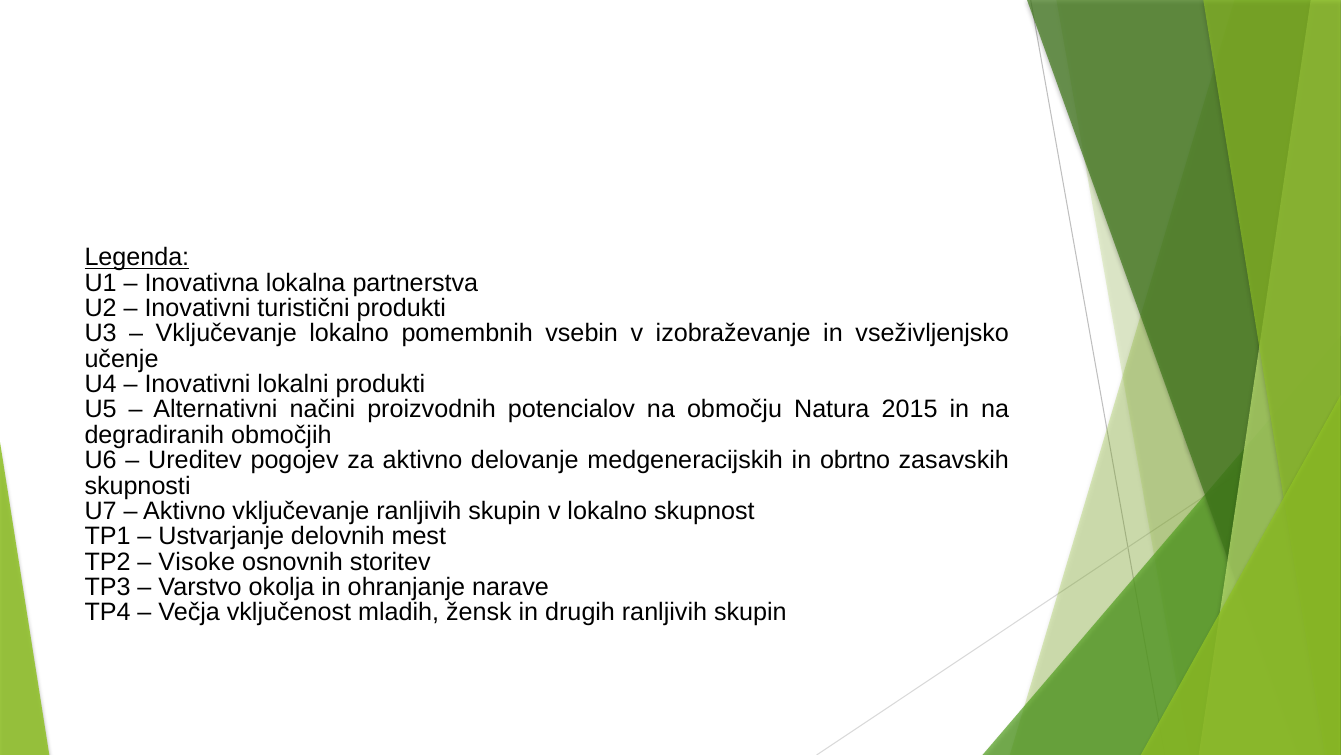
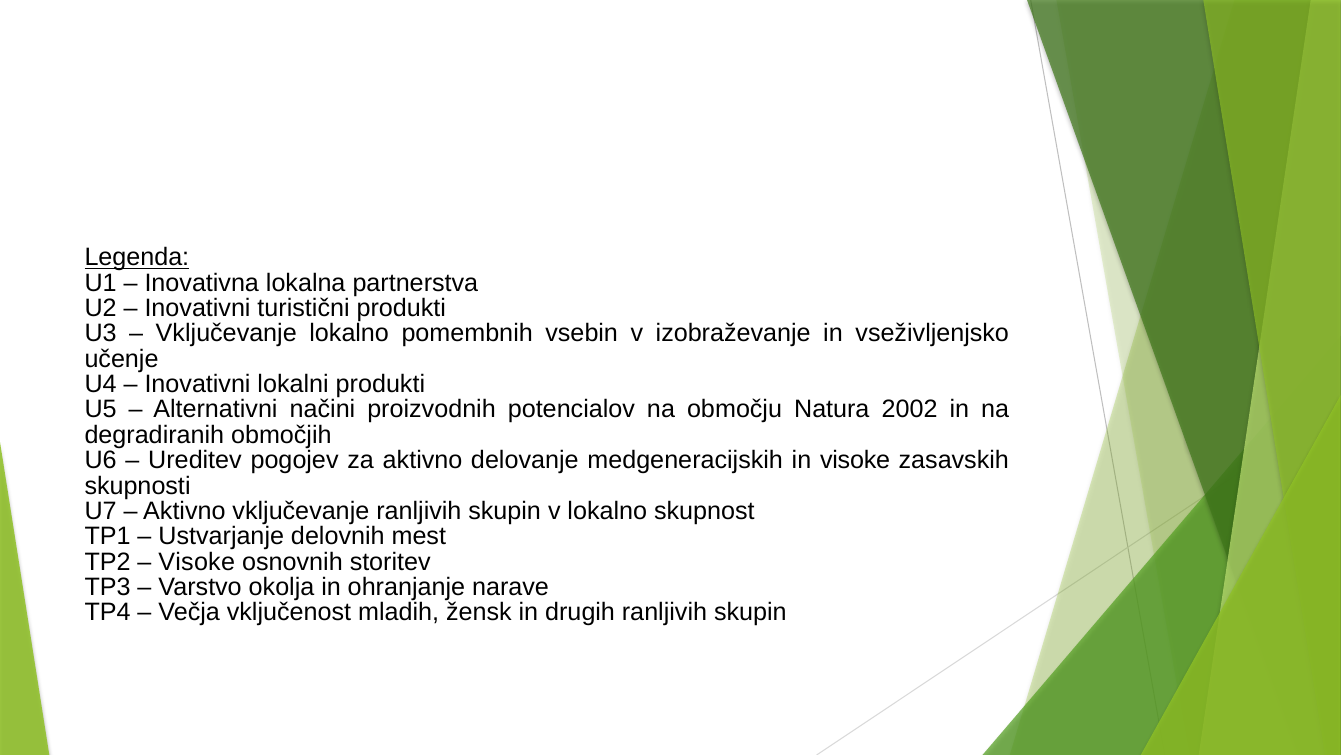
2015: 2015 -> 2002 (909, 409)
in obrtno: obrtno -> visoke (855, 460)
